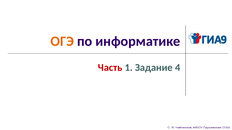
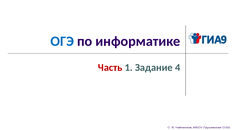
ОГЭ colour: orange -> blue (62, 41)
